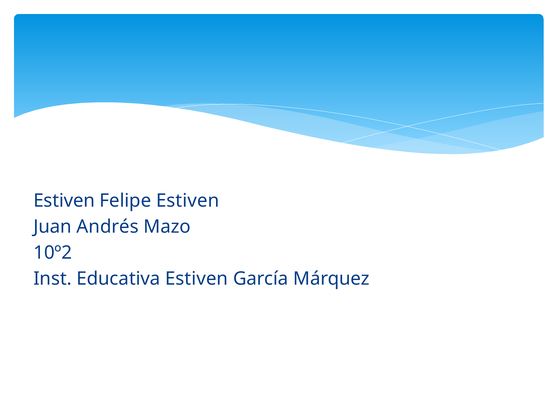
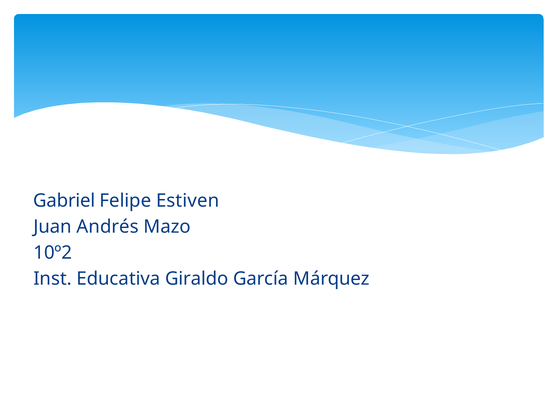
Estiven: Estiven -> Gabriel (64, 201)
Educativa Estiven: Estiven -> Giraldo (197, 278)
